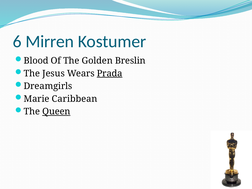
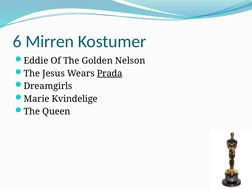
Blood: Blood -> Eddie (36, 61)
Breslin: Breslin -> Nelson (130, 61)
Caribbean: Caribbean -> Kvindelige (75, 99)
Queen underline: present -> none (56, 112)
